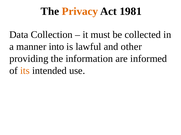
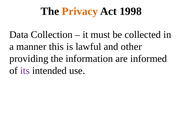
1981: 1981 -> 1998 (131, 11)
into: into -> this (56, 47)
its colour: orange -> purple (25, 71)
